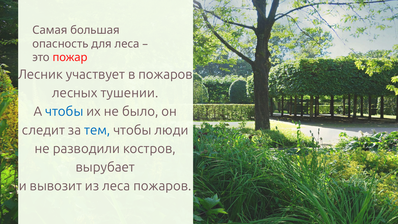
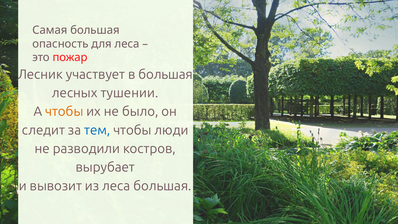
в пожаров: пожаров -> большая (166, 74)
чтобы colour: blue -> orange (64, 112)
леса пожаров: пожаров -> большая (162, 186)
